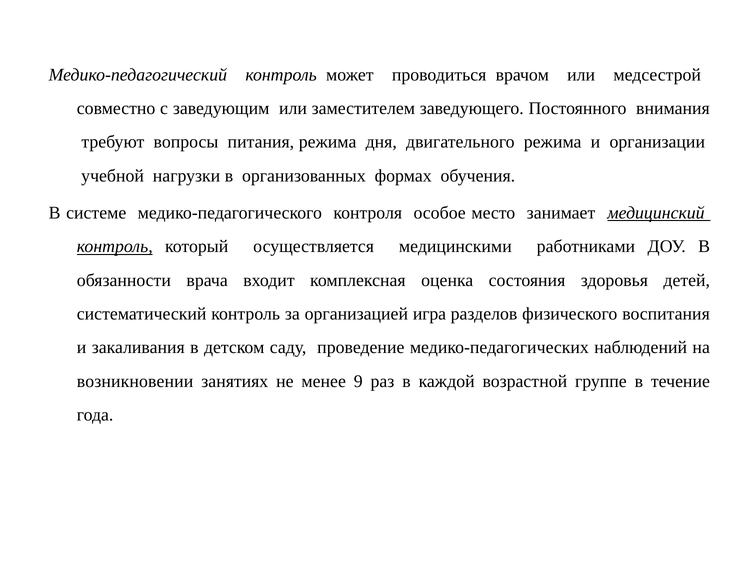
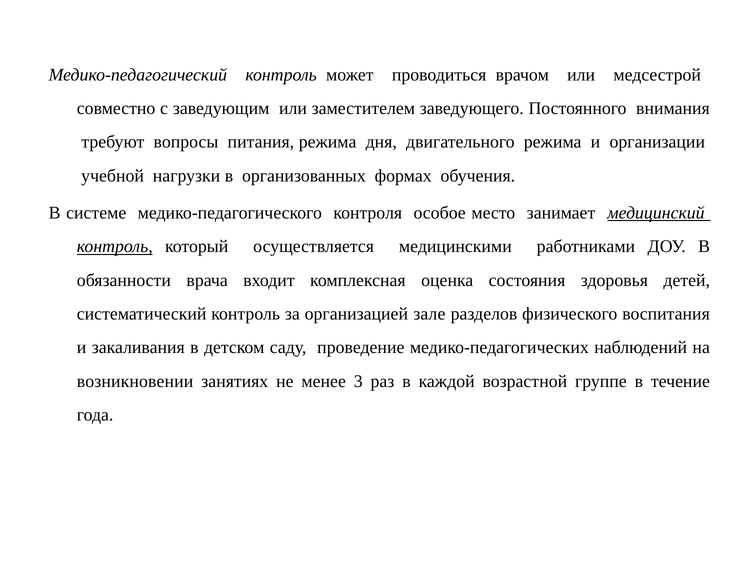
игра: игра -> зале (429, 314)
9: 9 -> 3 (358, 381)
